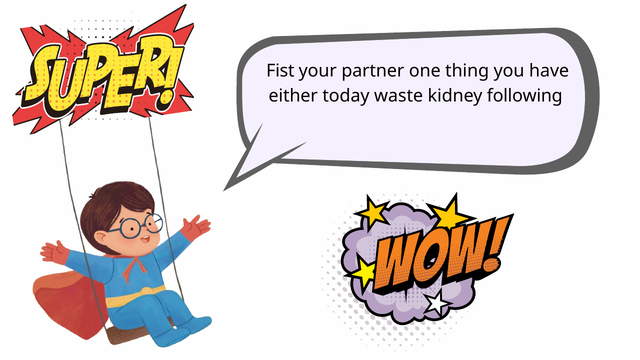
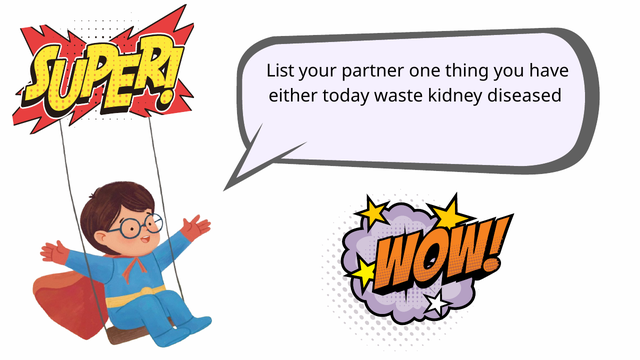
Fist: Fist -> List (280, 71)
following: following -> diseased (525, 96)
